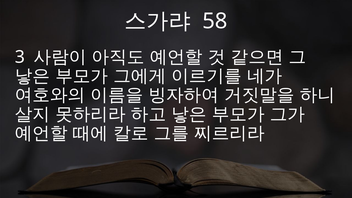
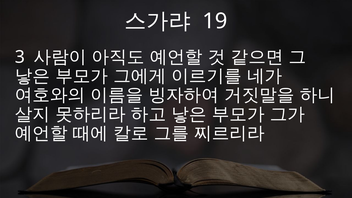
58: 58 -> 19 (215, 21)
